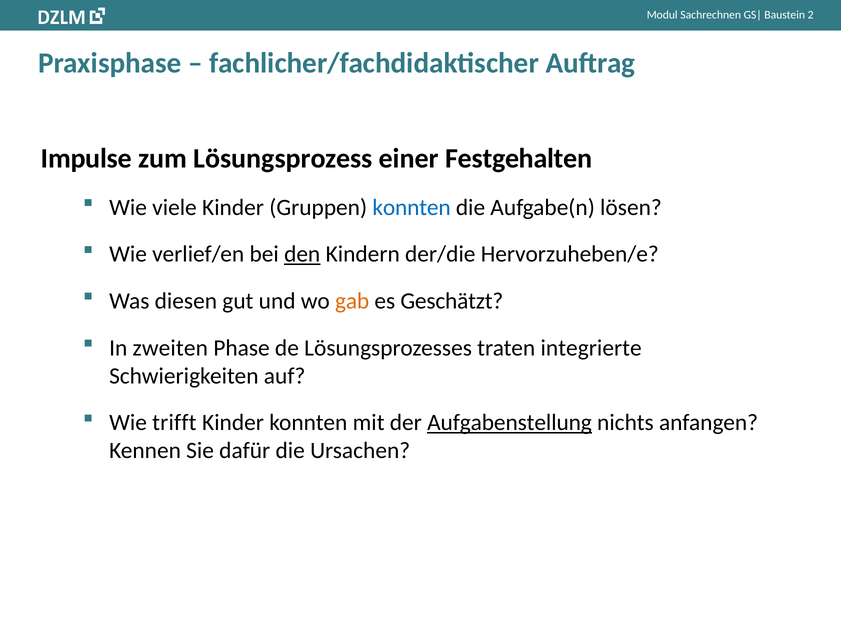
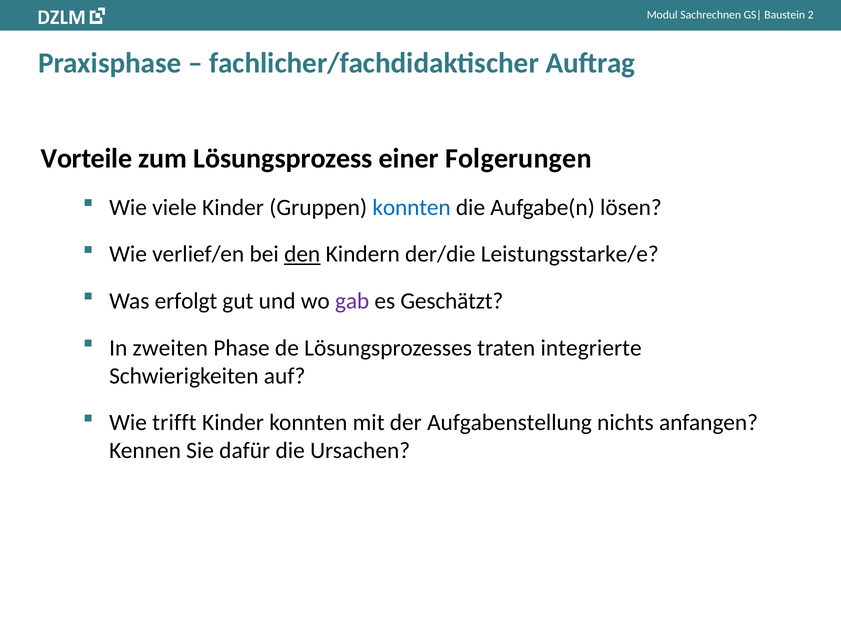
Impulse: Impulse -> Vorteile (86, 158)
Festgehalten: Festgehalten -> Folgerungen (518, 158)
Hervorzuheben/e: Hervorzuheben/e -> Leistungsstarke/e (570, 254)
diesen: diesen -> erfolgt (186, 301)
gab colour: orange -> purple (352, 301)
Aufgabenstellung underline: present -> none (510, 422)
